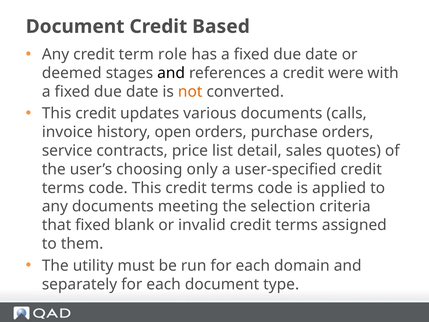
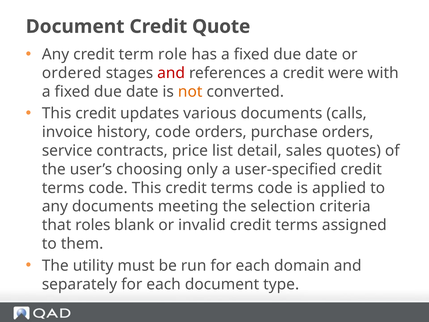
Based: Based -> Quote (221, 27)
deemed: deemed -> ordered (72, 73)
and colour: black -> red (171, 73)
history open: open -> code (173, 132)
that fixed: fixed -> roles (93, 225)
